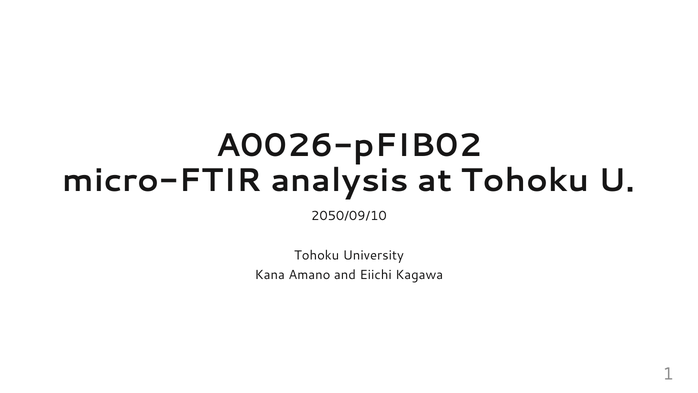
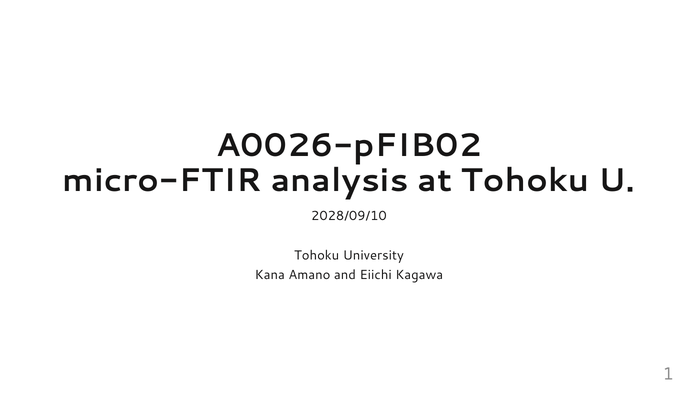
2050/09/10: 2050/09/10 -> 2028/09/10 (349, 216)
